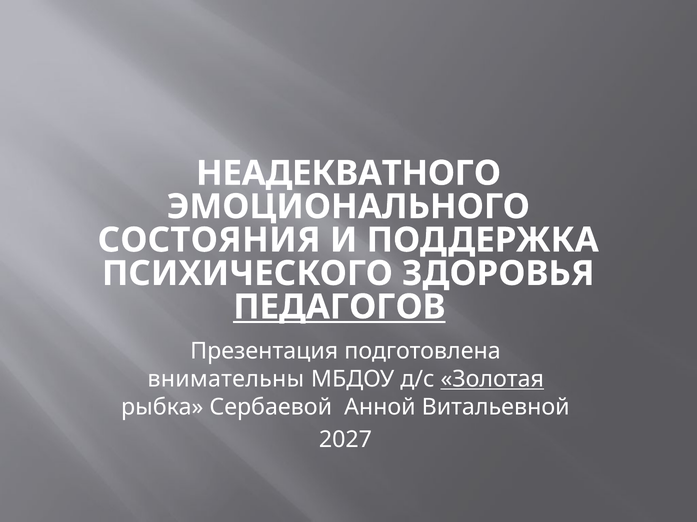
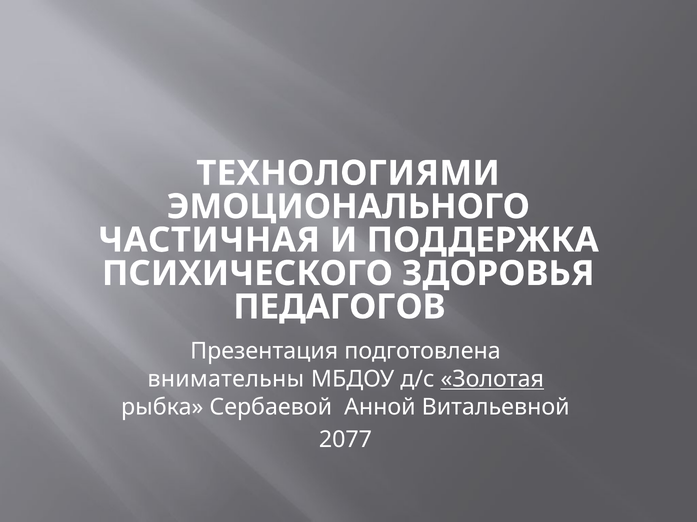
НЕАДЕКВАТНОГО: НЕАДЕКВАТНОГО -> ТЕХНОЛОГИЯМИ (348, 174)
СОСТОЯНИЯ: СОСТОЯНИЯ -> ЧАСТИЧНАЯ (209, 240)
ПЕДАГОГОВ underline: present -> none (339, 307)
2027: 2027 -> 2077 (345, 440)
